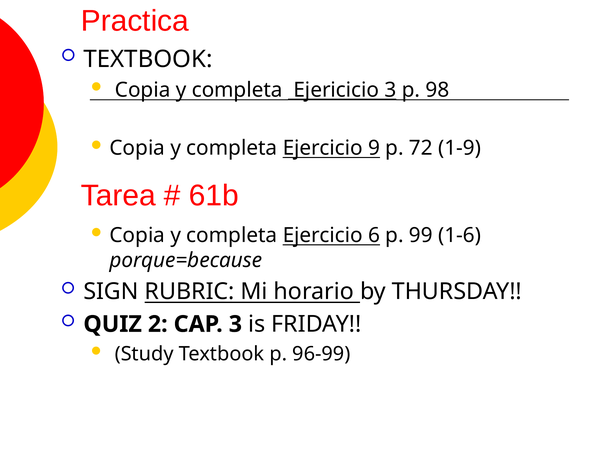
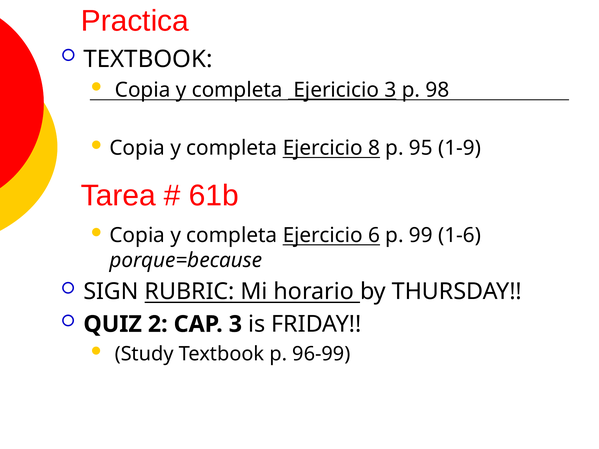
9: 9 -> 8 (374, 148)
72: 72 -> 95 (421, 148)
